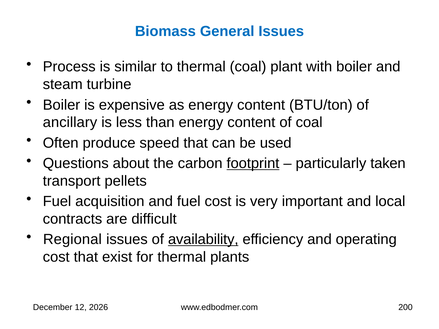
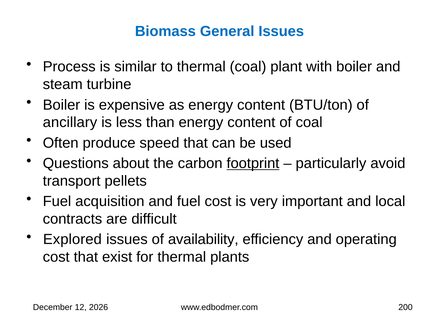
taken: taken -> avoid (388, 163)
Regional: Regional -> Explored (72, 240)
availability underline: present -> none (203, 240)
